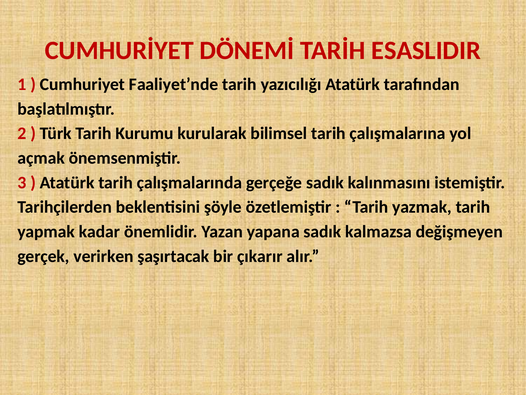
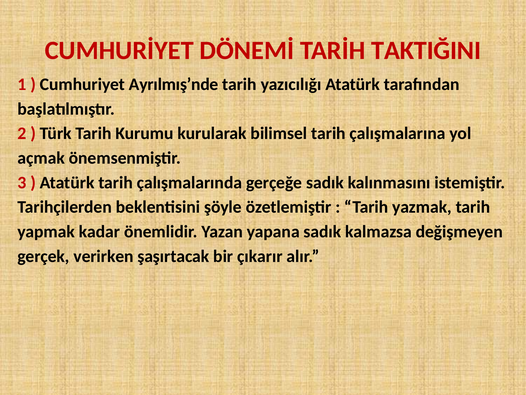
ESASLIDIR: ESASLIDIR -> TAKTIĞINI (426, 51)
Faaliyet’nde: Faaliyet’nde -> Ayrılmış’nde (174, 84)
